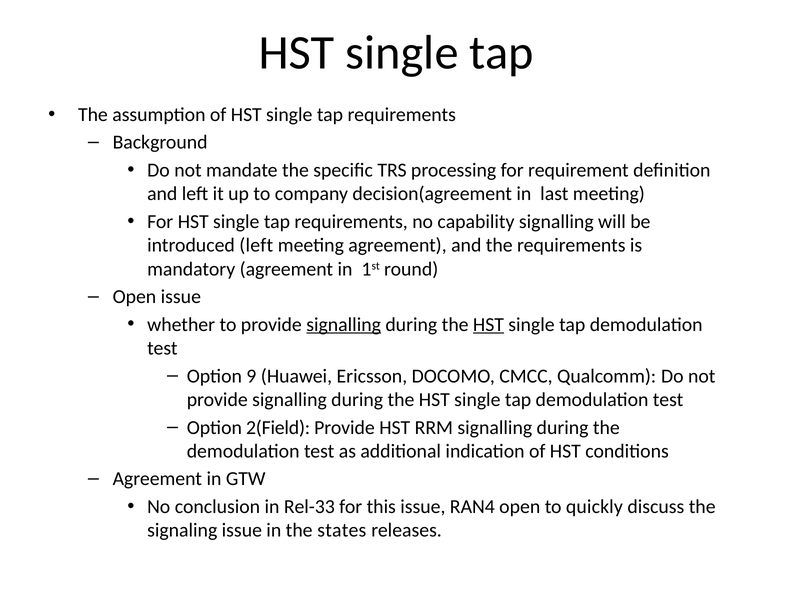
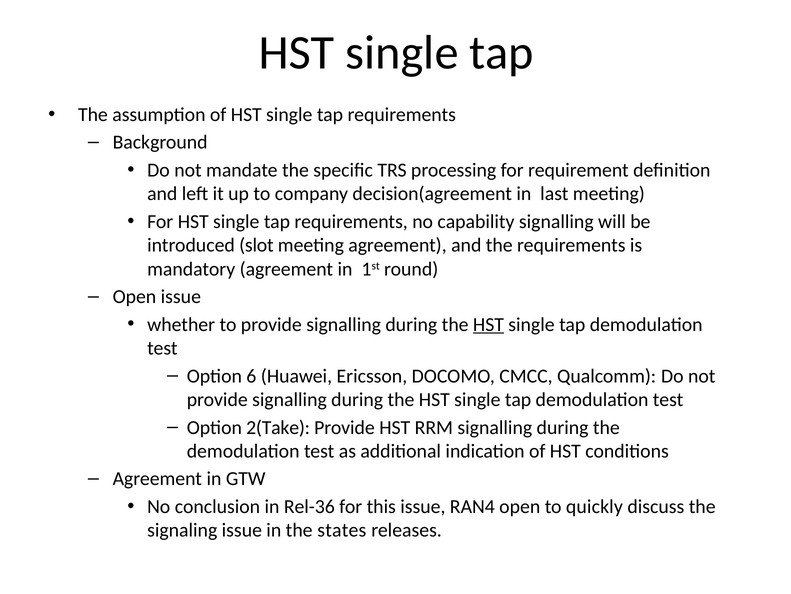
introduced left: left -> slot (256, 245)
signalling underline: present -> none (344, 324)
9: 9 -> 6 (251, 376)
2(Field: 2(Field -> 2(Take (278, 427)
Rel-33: Rel-33 -> Rel-36 (309, 506)
